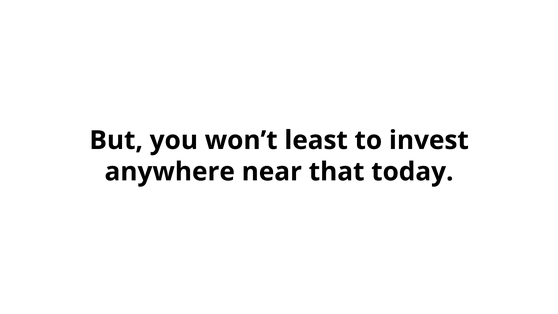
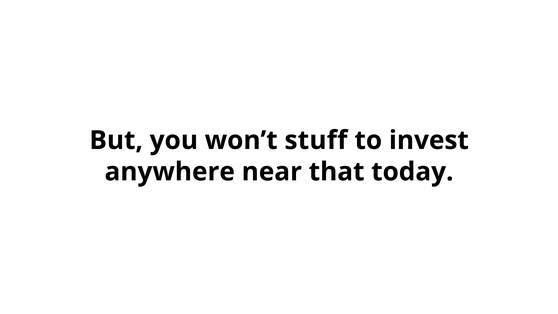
least: least -> stuff (316, 140)
